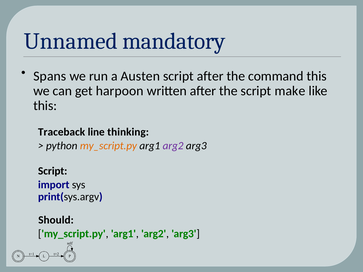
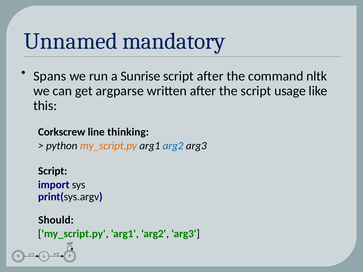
Austen: Austen -> Sunrise (140, 76)
command this: this -> nltk (317, 76)
harpoon: harpoon -> argparse (120, 91)
make: make -> usage (290, 91)
Traceback: Traceback -> Corkscrew (62, 132)
arg2 colour: purple -> blue (173, 146)
